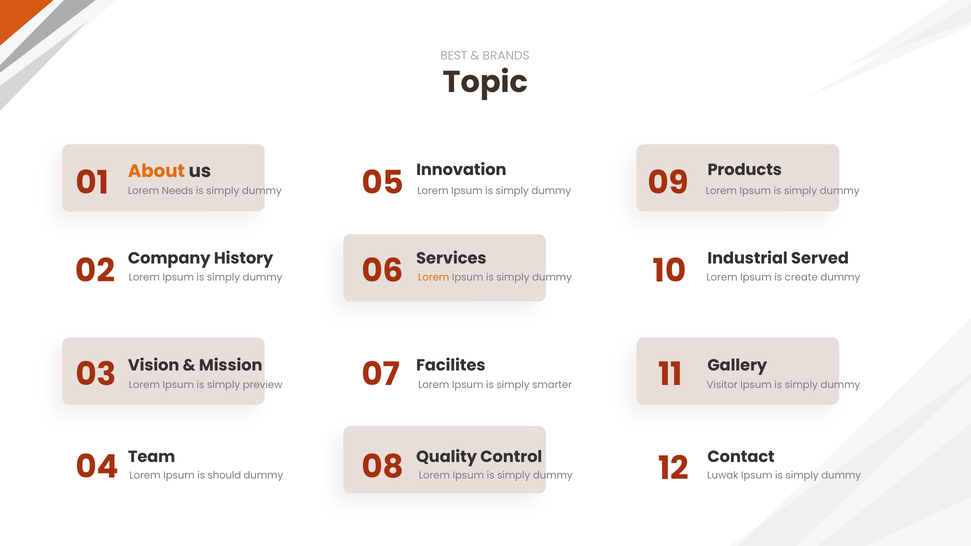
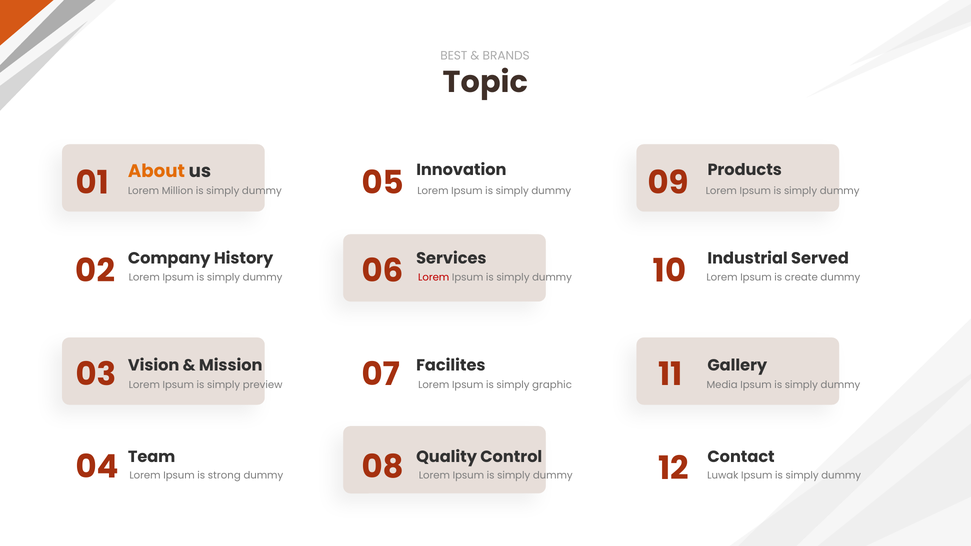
Needs: Needs -> Million (178, 191)
Lorem colour: orange -> red (434, 278)
smarter: smarter -> graphic (552, 385)
Visitor: Visitor -> Media (722, 385)
should: should -> strong (224, 476)
